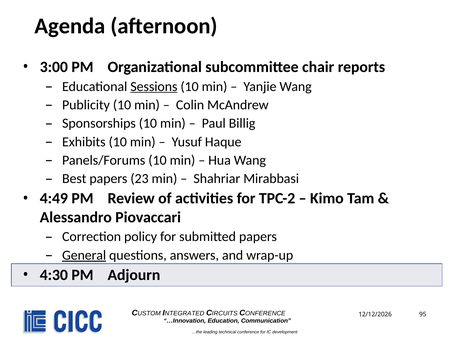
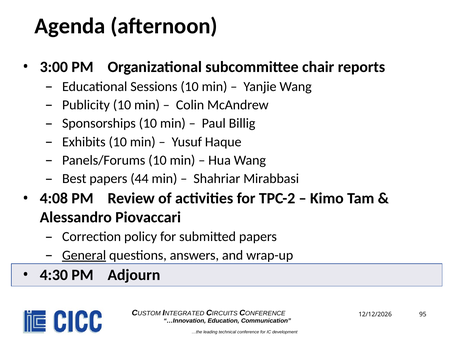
Sessions underline: present -> none (154, 86)
23: 23 -> 44 (140, 179)
4:49: 4:49 -> 4:08 (54, 198)
